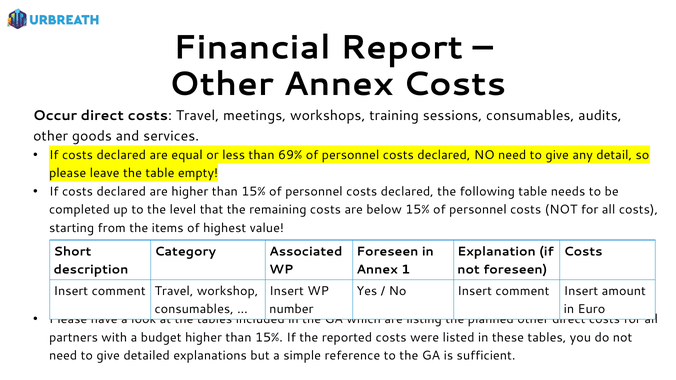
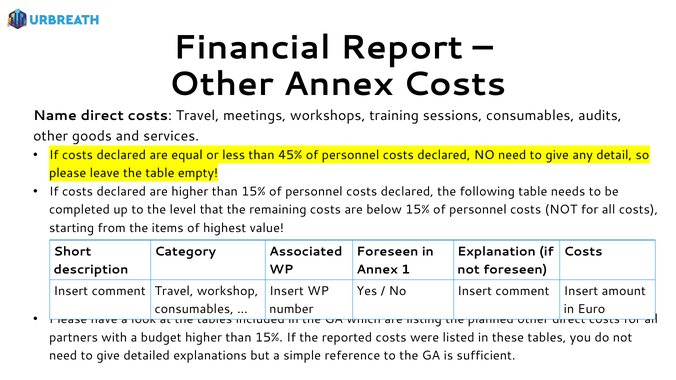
Occur: Occur -> Name (55, 116)
69%: 69% -> 45% (290, 155)
